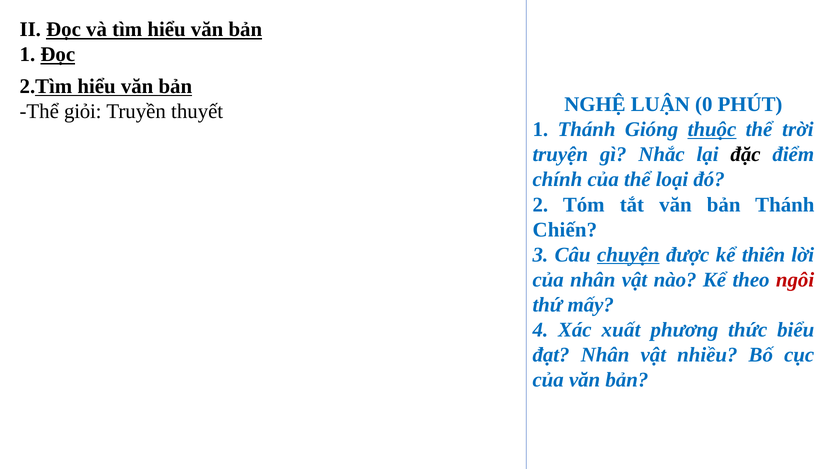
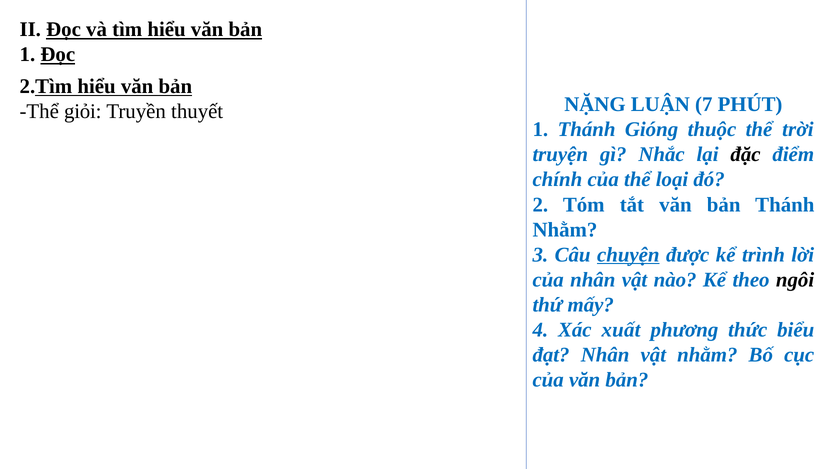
NGHỆ: NGHỆ -> NẶNG (595, 105)
0: 0 -> 7 (704, 105)
thuộc underline: present -> none (712, 130)
Chiến: Chiến -> Nhằm (565, 230)
thiên: thiên -> trình (763, 255)
ngôi colour: red -> black (795, 280)
vật nhiều: nhiều -> nhằm (707, 355)
